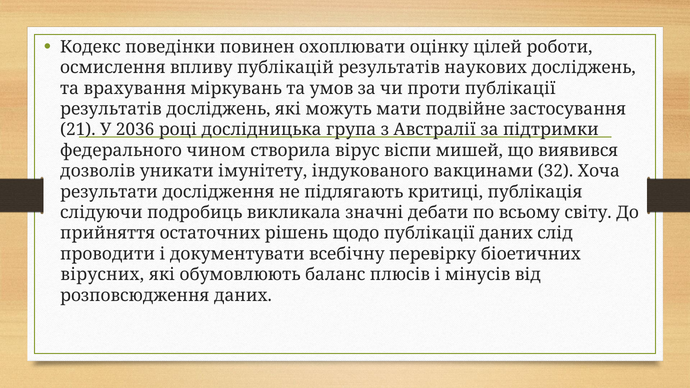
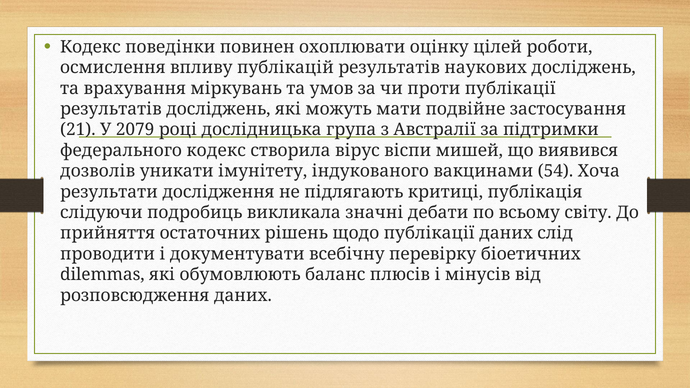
2036: 2036 -> 2079 (135, 130)
федерального чином: чином -> кодекс (216, 151)
32: 32 -> 54 (555, 171)
вірусних: вірусних -> dilemmas (102, 275)
